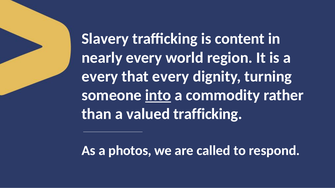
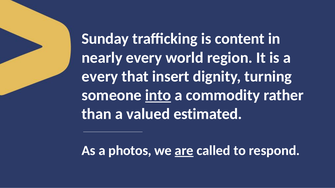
Slavery: Slavery -> Sunday (105, 39)
that every: every -> insert (171, 77)
valued trafficking: trafficking -> estimated (208, 114)
are underline: none -> present (184, 151)
